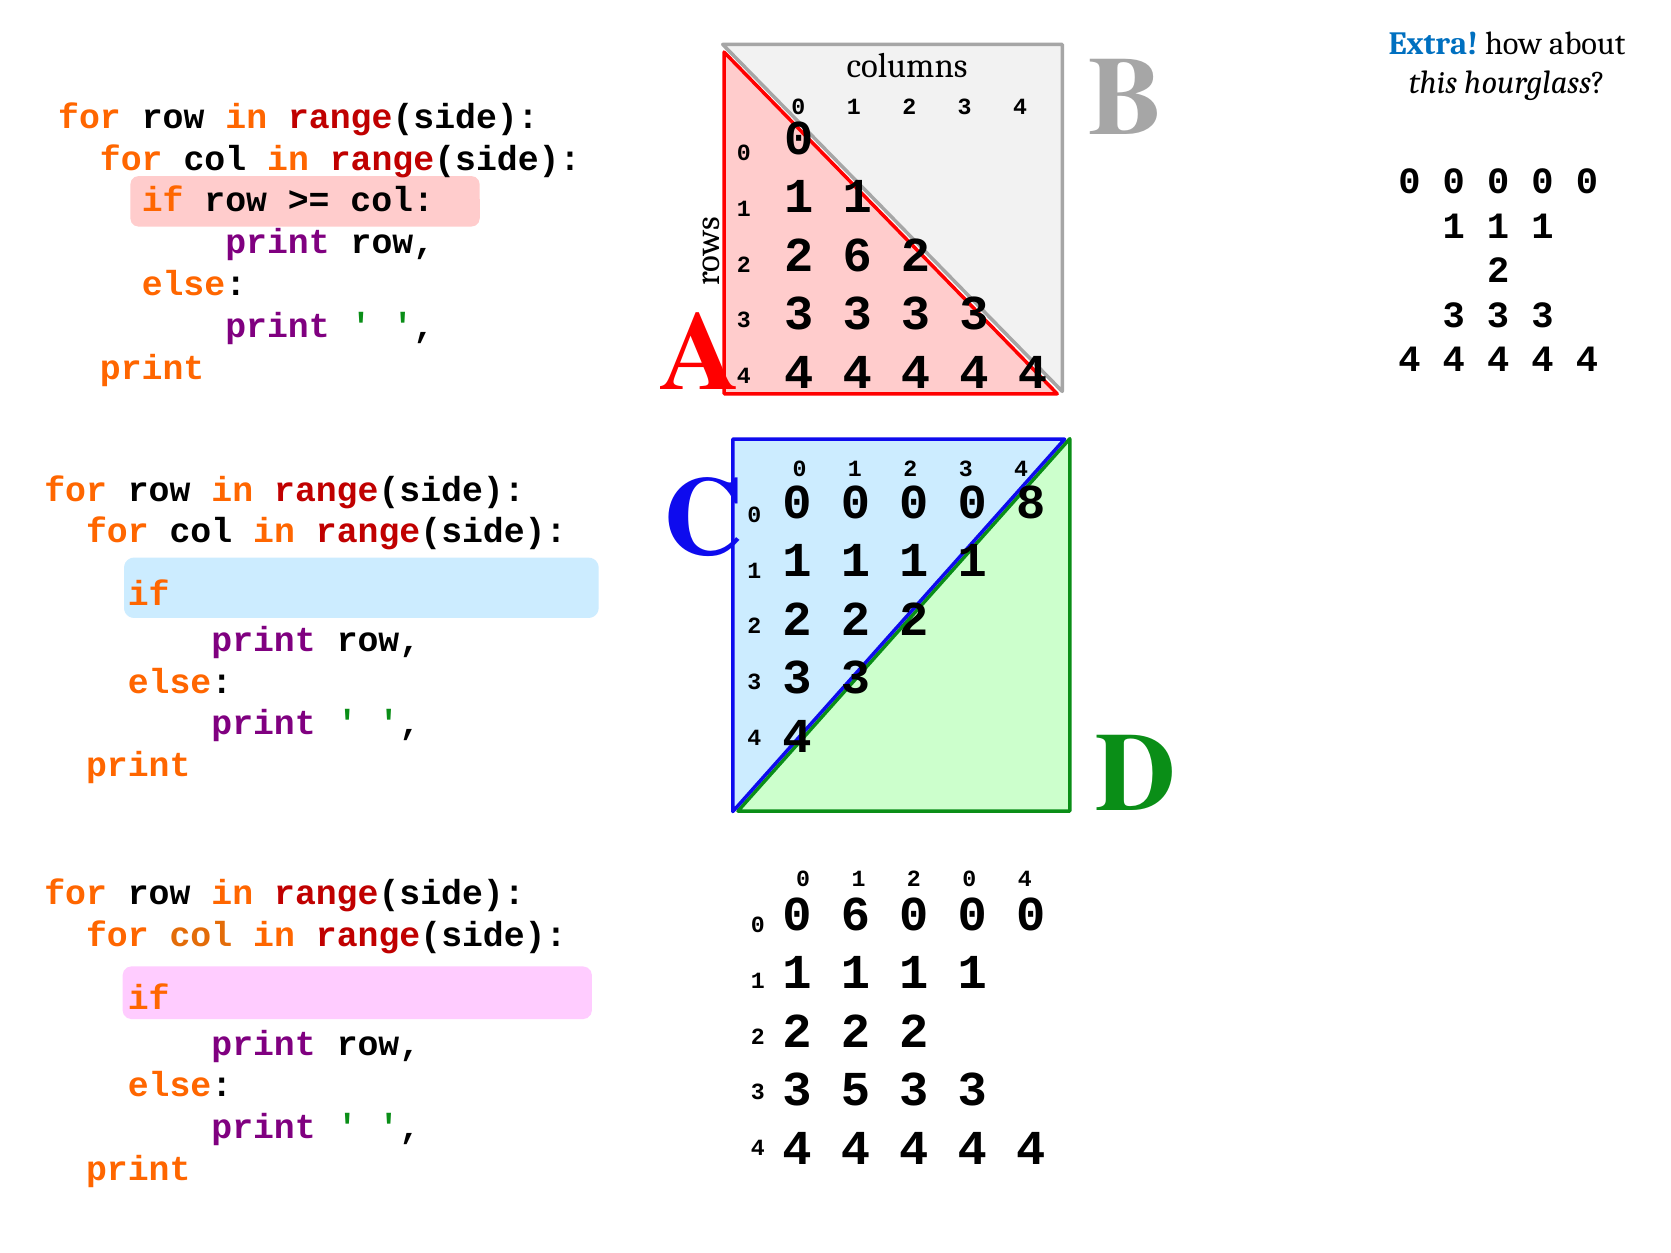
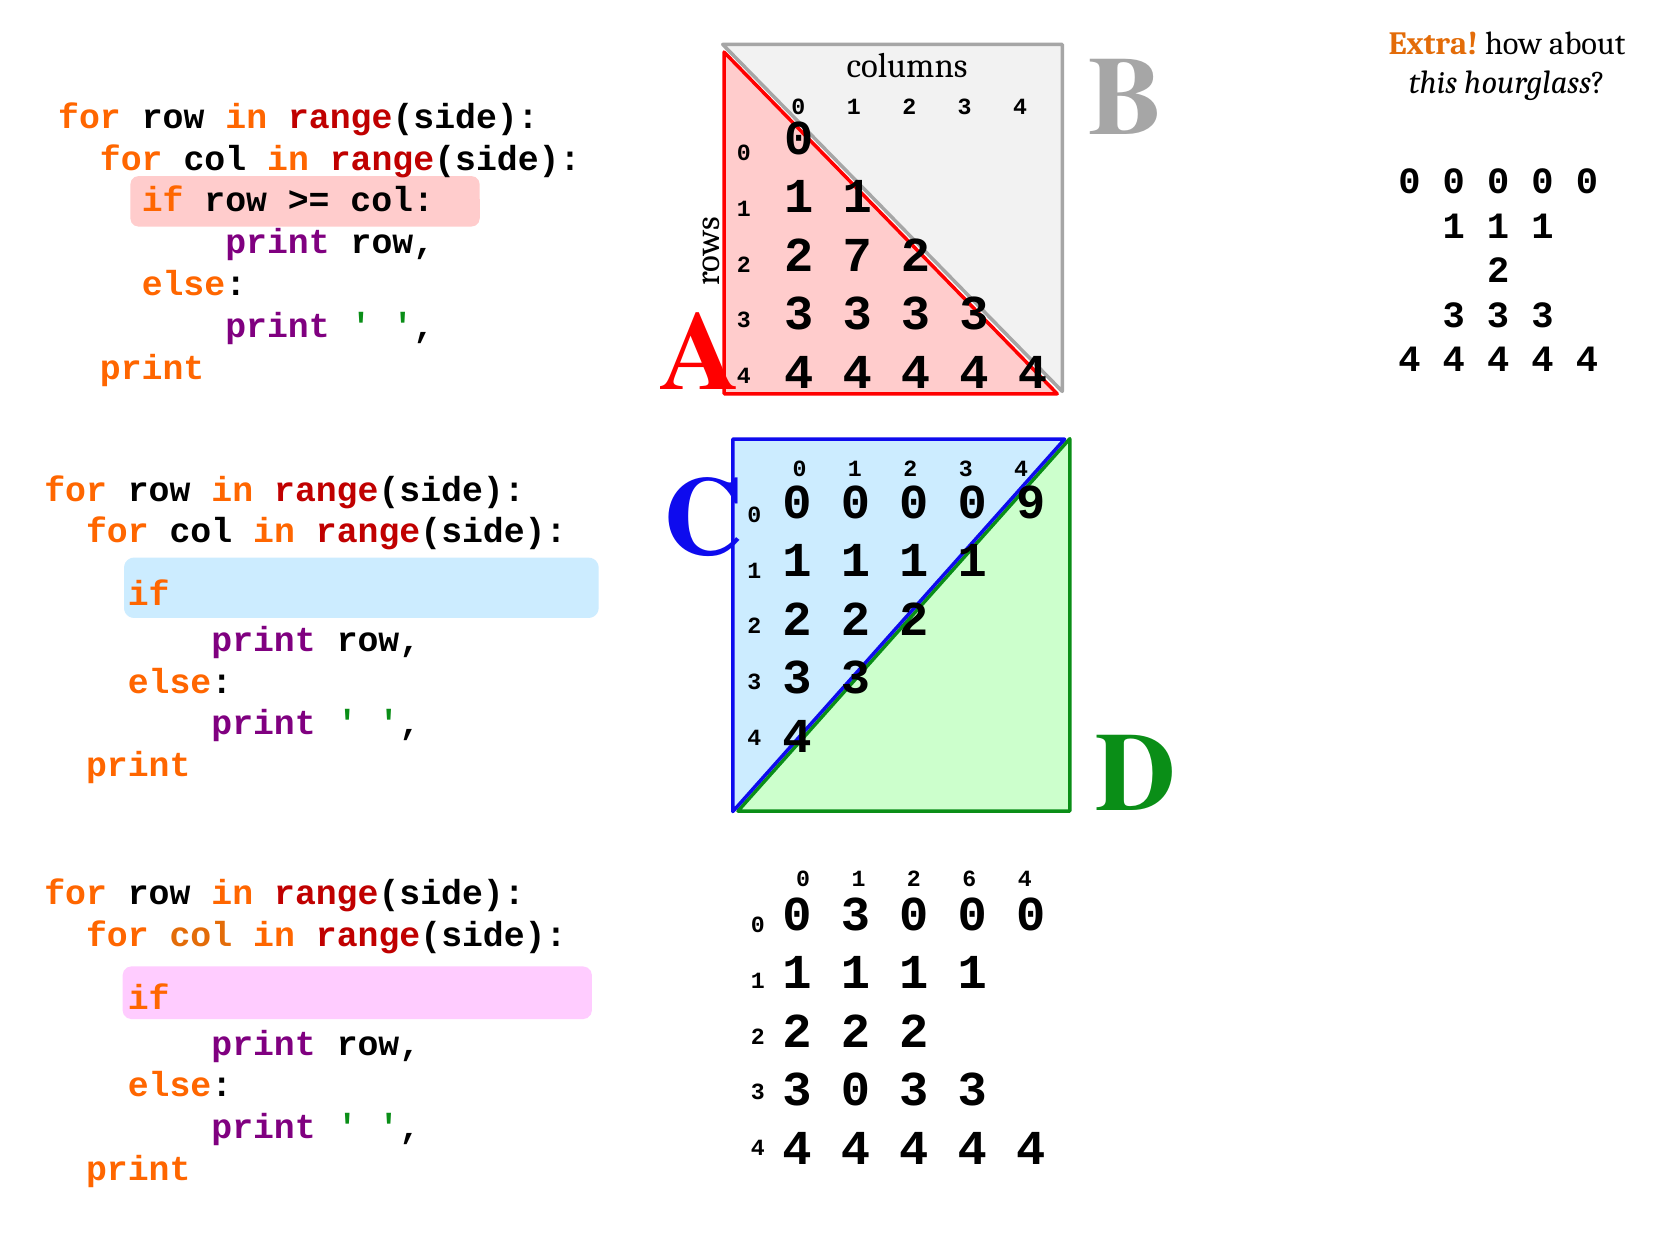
Extra colour: blue -> orange (1433, 44)
2 6: 6 -> 7 (857, 255)
8: 8 -> 9 (1031, 502)
2 0: 0 -> 6 (969, 879)
6: 6 -> 3 (855, 914)
5: 5 -> 0 (855, 1090)
